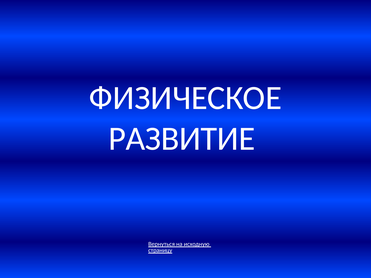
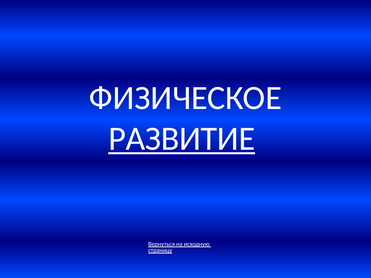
РАЗВИТИЕ underline: none -> present (182, 139)
